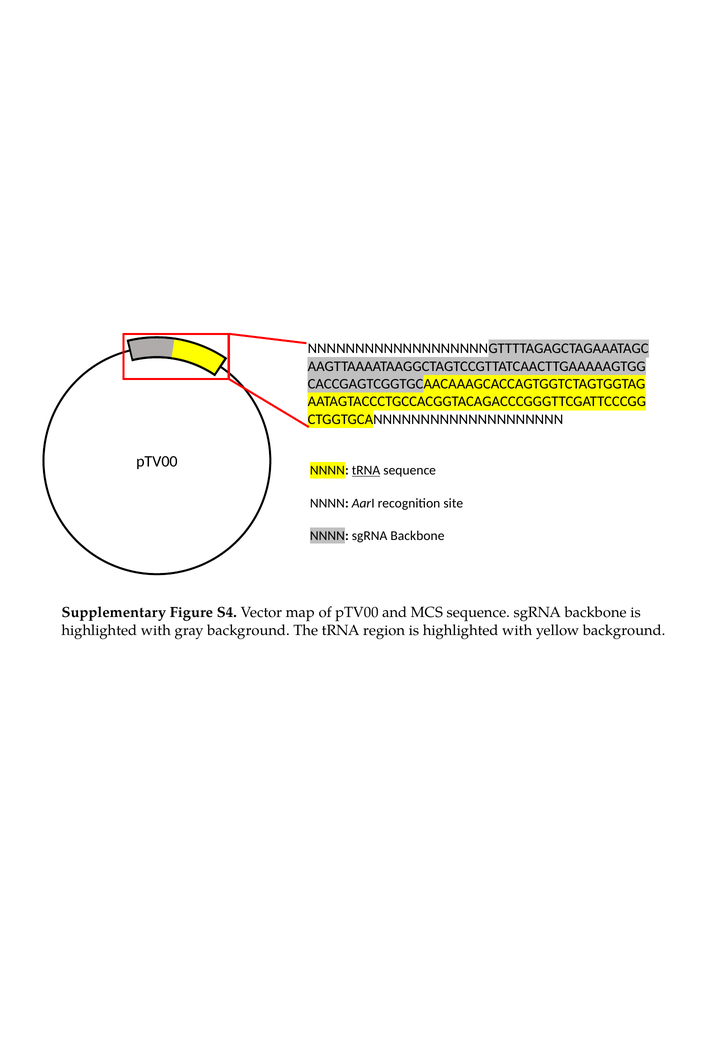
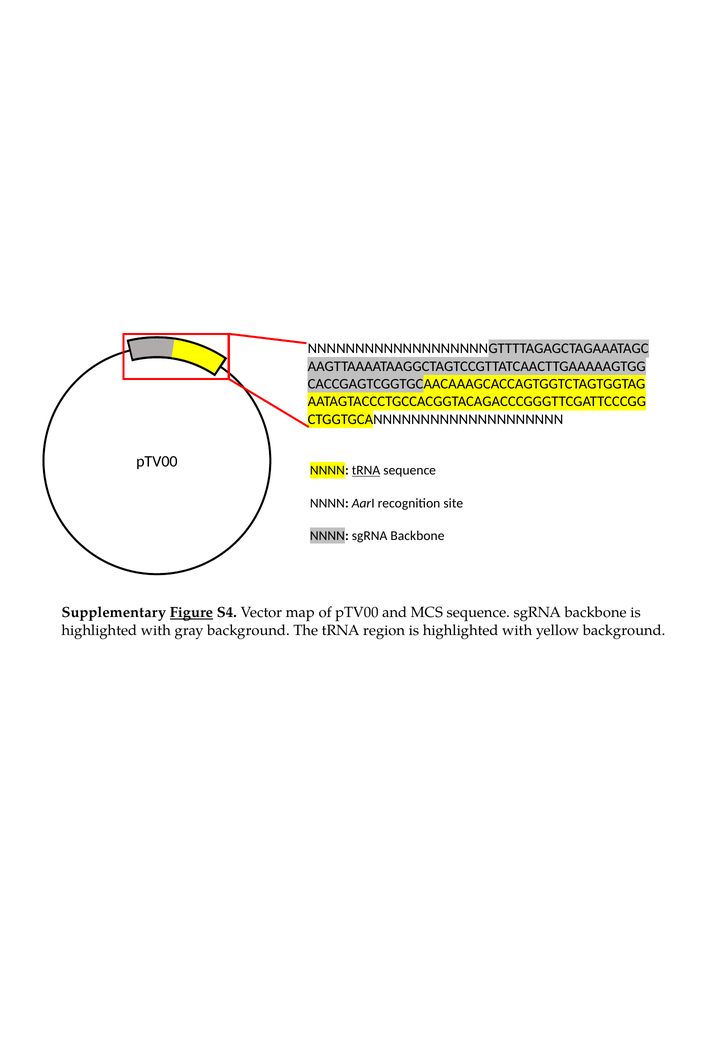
Figure underline: none -> present (191, 612)
